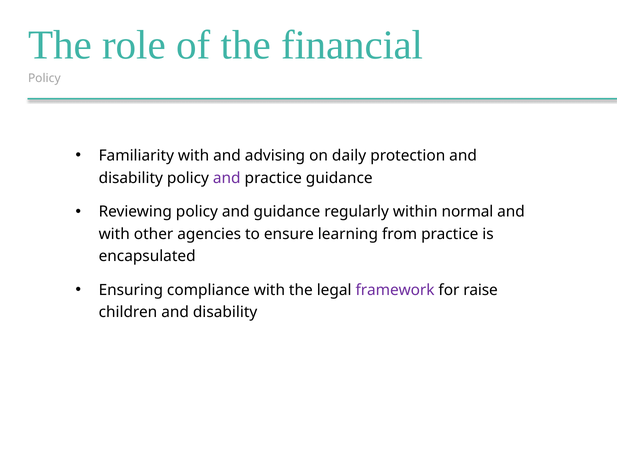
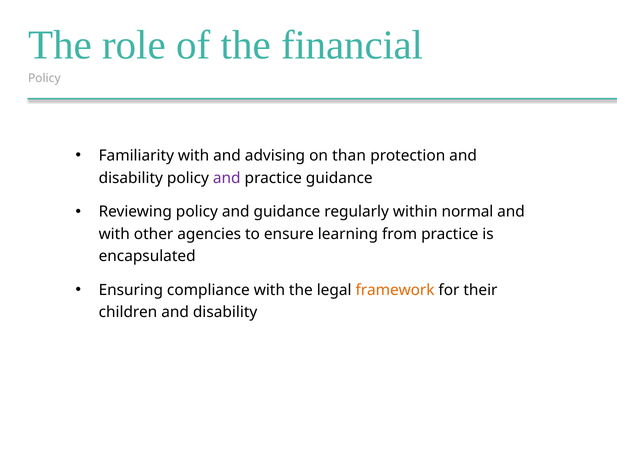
daily: daily -> than (349, 156)
framework colour: purple -> orange (395, 290)
raise: raise -> their (480, 290)
